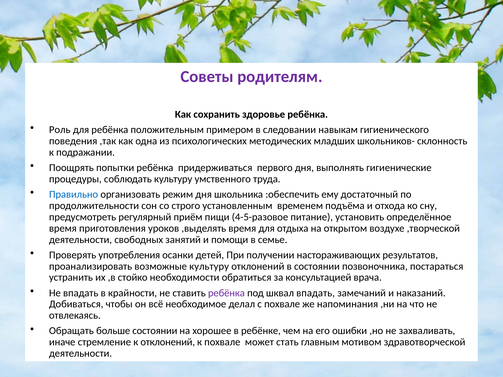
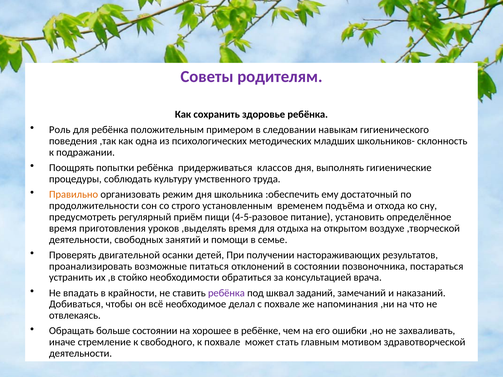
первого: первого -> классов (275, 168)
Правильно colour: blue -> orange (74, 194)
употребления: употребления -> двигательной (129, 255)
возможные культуру: культуру -> питаться (209, 266)
шквал впадать: впадать -> заданий (316, 293)
к отклонений: отклонений -> свободного (168, 342)
